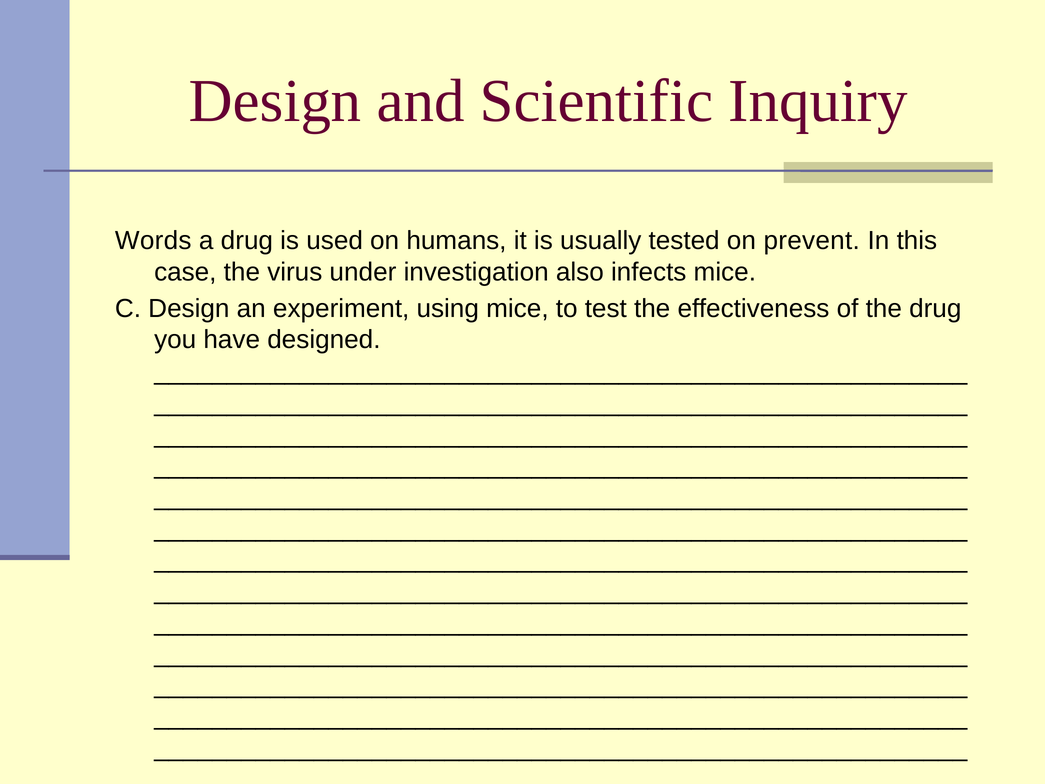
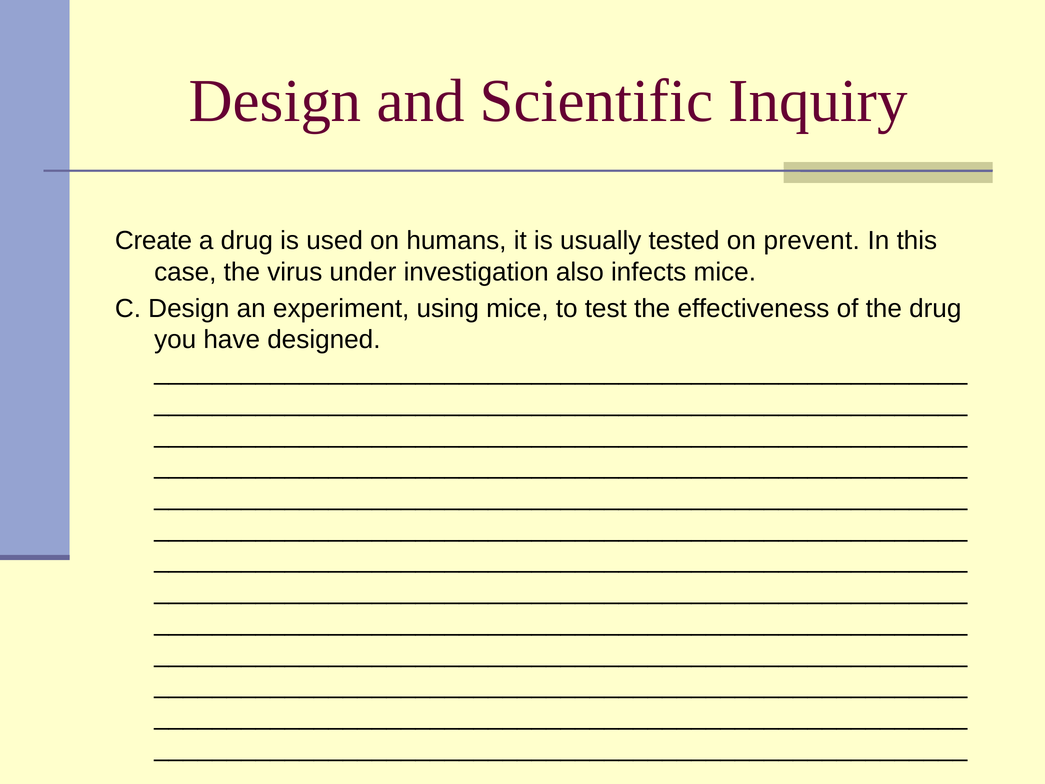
Words: Words -> Create (153, 240)
